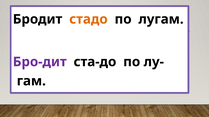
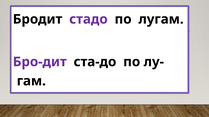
стадо colour: orange -> purple (88, 19)
